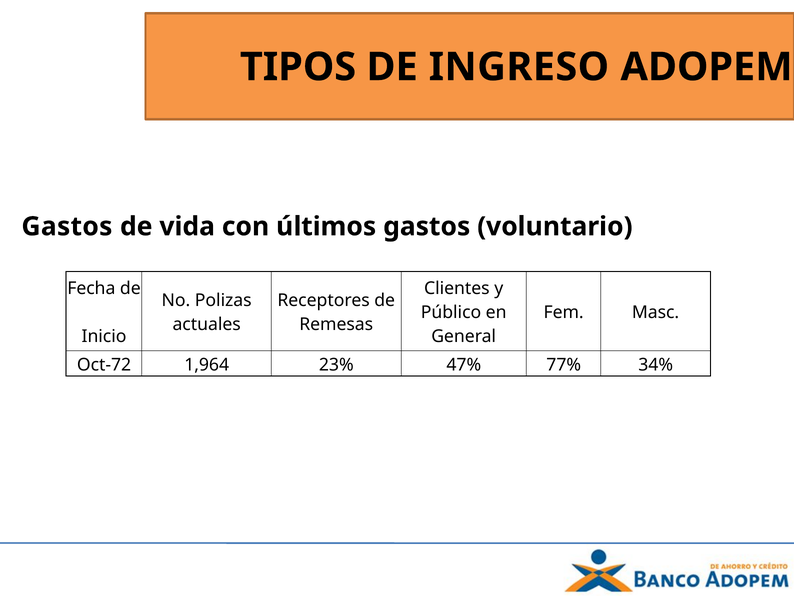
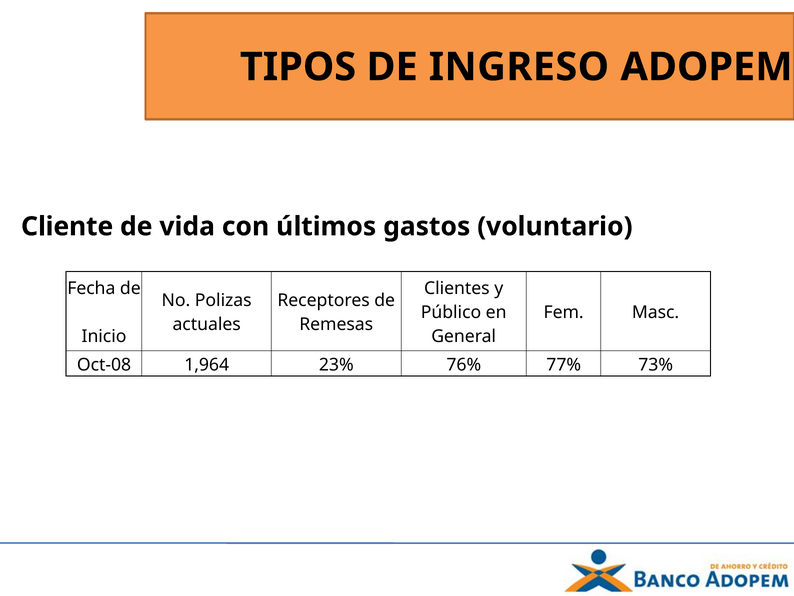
Gastos: Gastos -> Cliente (67, 226)
Oct-72: Oct-72 -> Oct-08 (104, 365)
47%: 47% -> 76% (464, 365)
34%: 34% -> 73% (656, 365)
